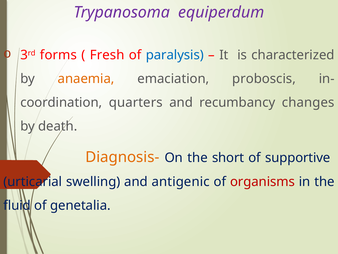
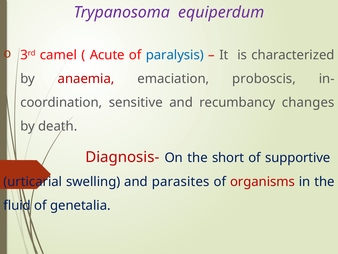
forms: forms -> camel (58, 55)
Fresh: Fresh -> Acute (107, 55)
anaemia colour: orange -> red (86, 79)
quarters: quarters -> sensitive (136, 102)
Diagnosis- colour: orange -> red (122, 157)
antigenic: antigenic -> parasites (181, 181)
